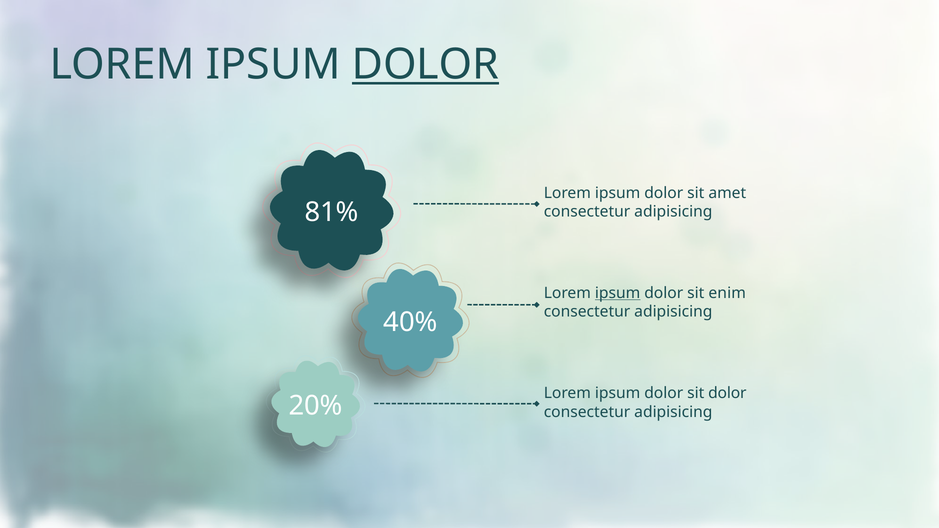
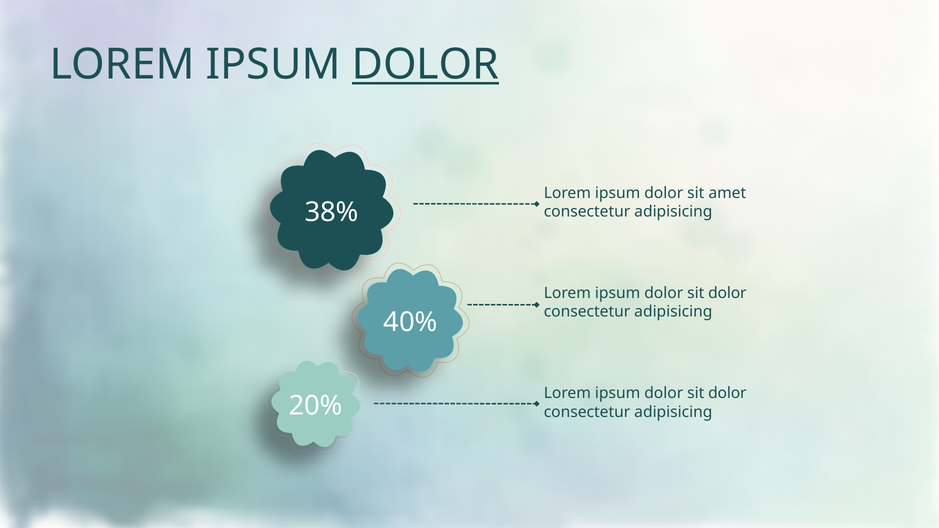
81%: 81% -> 38% (332, 212)
ipsum underline: present -> none (618, 293)
enim: enim -> dolor (727, 293)
